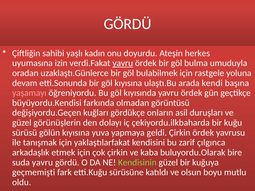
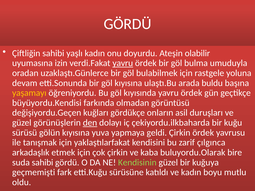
herkes: herkes -> olabilir (197, 53)
kendi: kendi -> buldu (212, 83)
yaşamayı colour: pink -> yellow (29, 93)
den underline: none -> present (90, 123)
suda yavru: yavru -> sahibi (42, 163)
ve olsun: olsun -> kadın (191, 173)
